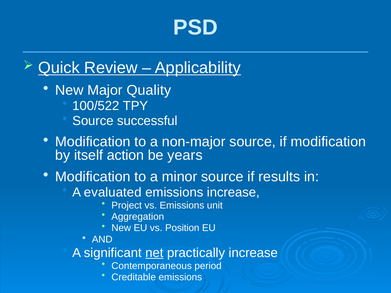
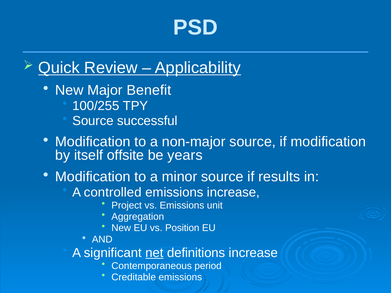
Quality: Quality -> Benefit (149, 90)
100/522: 100/522 -> 100/255 (96, 106)
action: action -> offsite (126, 155)
evaluated: evaluated -> controlled (113, 192)
practically: practically -> definitions (196, 253)
